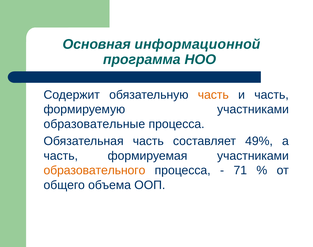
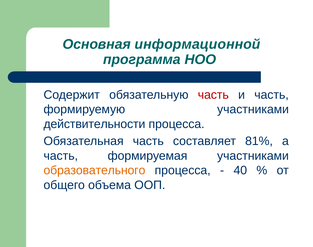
часть colour: orange -> red (213, 95)
образовательные: образовательные -> действительности (94, 124)
49%: 49% -> 81% (259, 141)
71: 71 -> 40 (240, 170)
